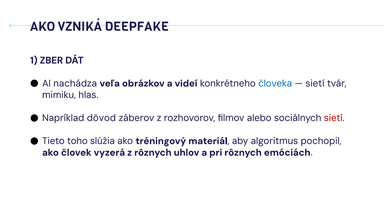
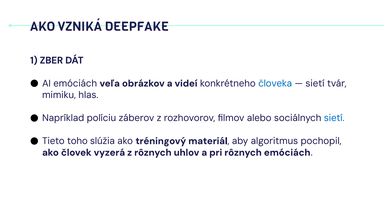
AI nachádza: nachádza -> emóciách (75, 83)
dôvod: dôvod -> políciu (101, 118)
sietí colour: red -> blue (334, 118)
